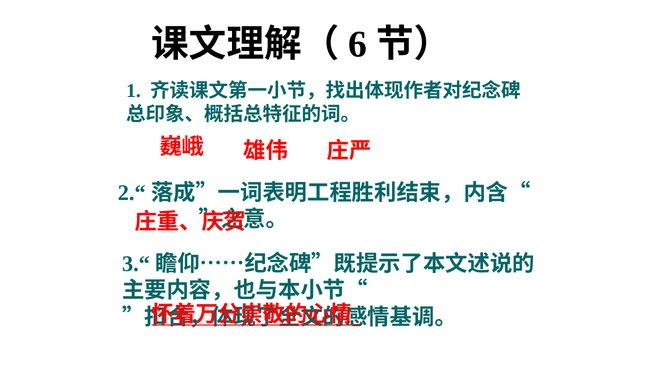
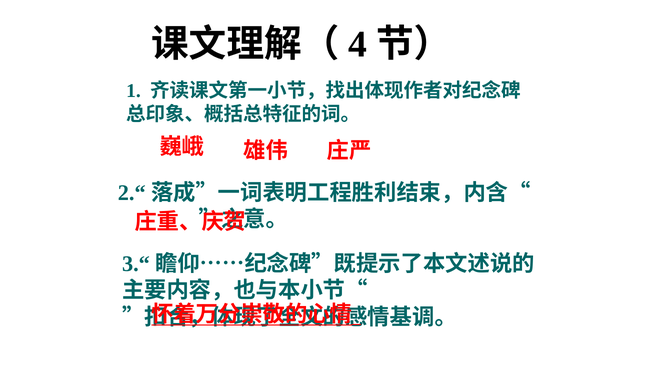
6: 6 -> 4 (358, 44)
